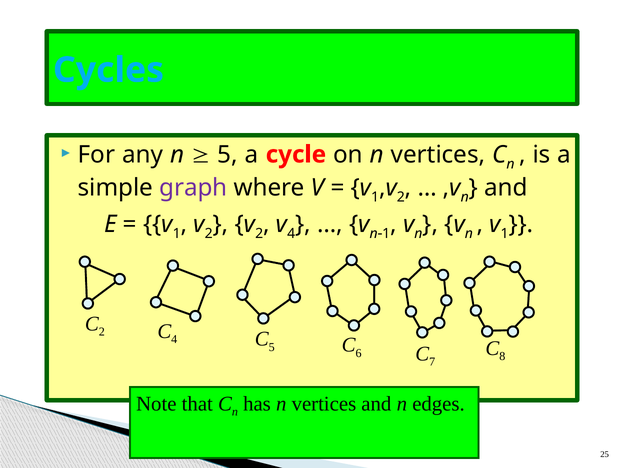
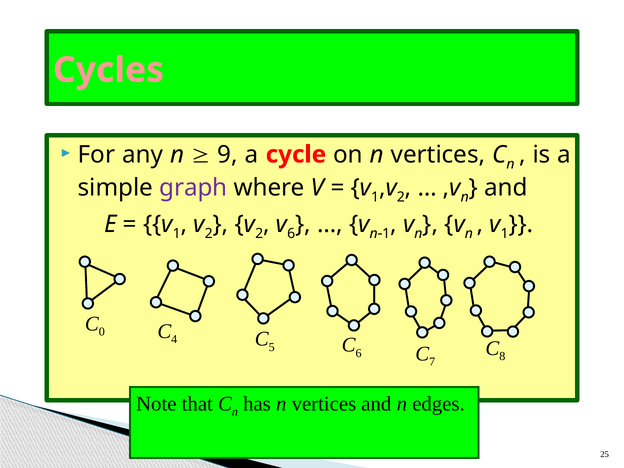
Cycles colour: light blue -> pink (108, 70)
5: 5 -> 9 (228, 155)
v 4: 4 -> 6 (291, 234)
2: 2 -> 0 (102, 332)
